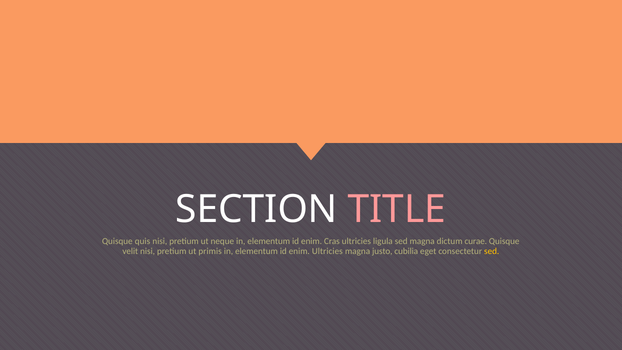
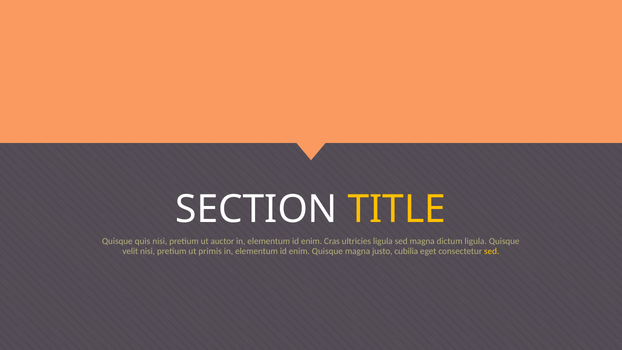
TITLE colour: pink -> yellow (397, 209)
neque: neque -> auctor (222, 241)
dictum curae: curae -> ligula (476, 241)
enim Ultricies: Ultricies -> Quisque (327, 251)
